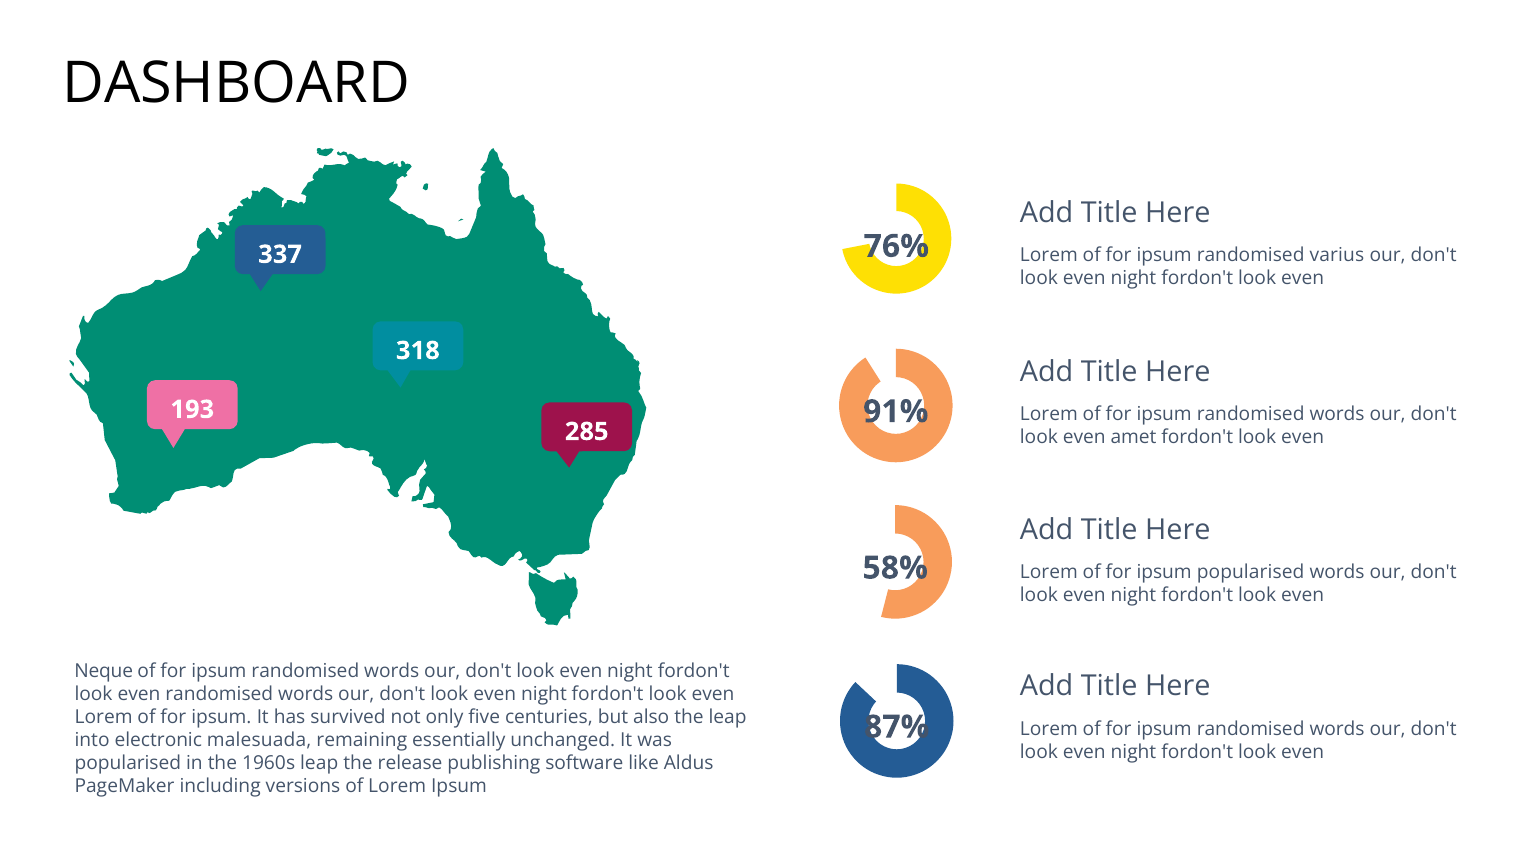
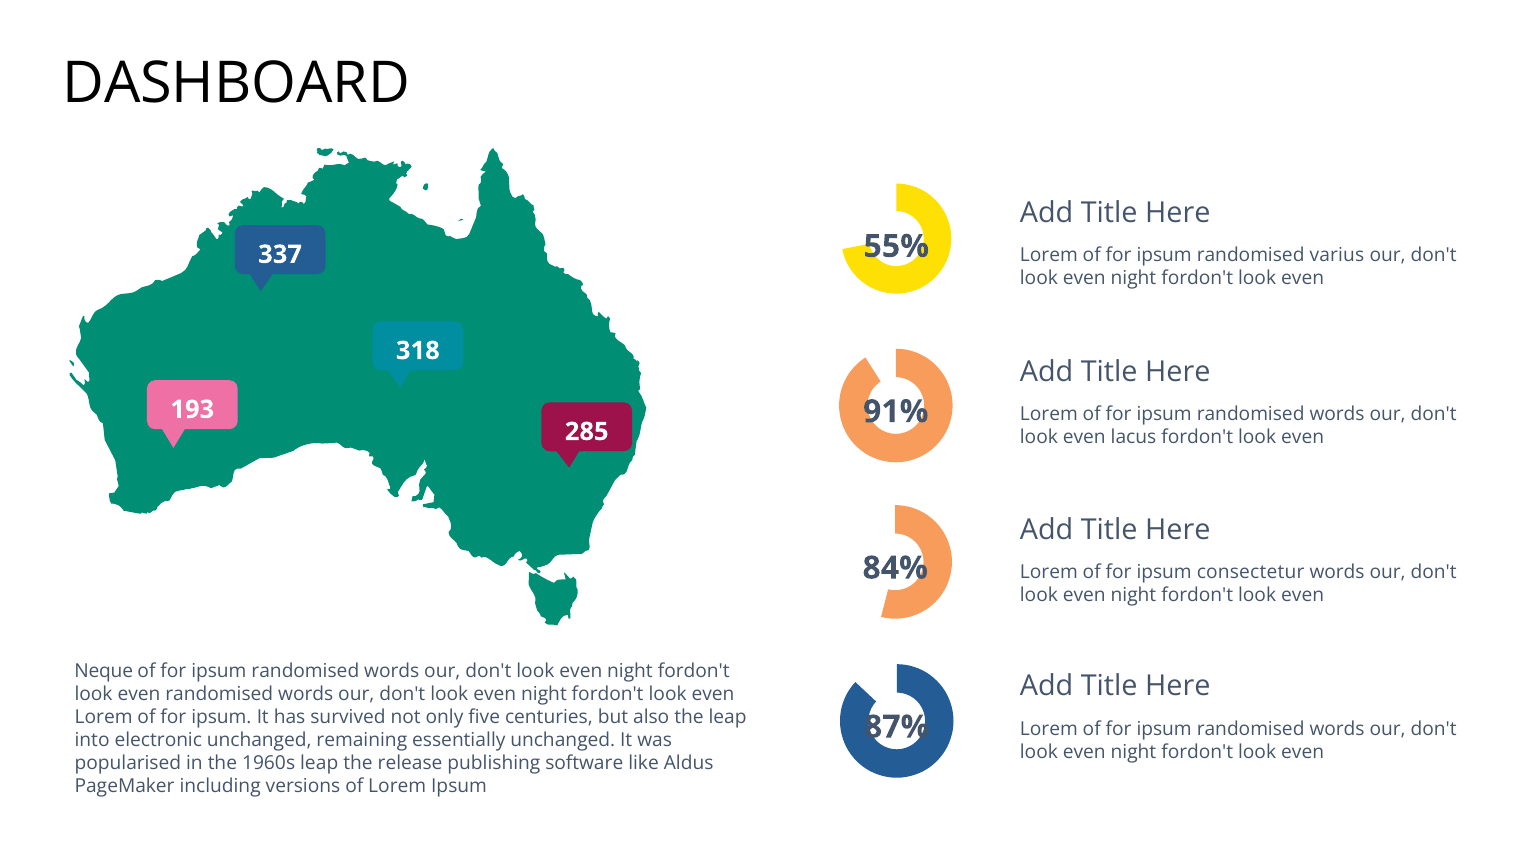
76%: 76% -> 55% (896, 246)
amet: amet -> lacus (1133, 437)
58%: 58% -> 84% (895, 568)
ipsum popularised: popularised -> consectetur (1251, 572)
electronic malesuada: malesuada -> unchanged (259, 740)
